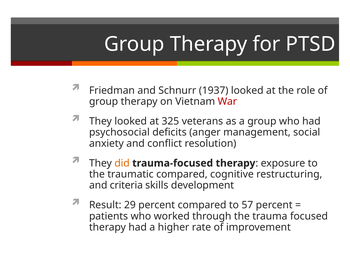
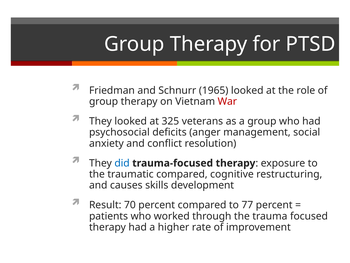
1937: 1937 -> 1965 (214, 90)
did colour: orange -> blue (122, 163)
criteria: criteria -> causes (126, 185)
29: 29 -> 70 (130, 205)
57: 57 -> 77 (247, 205)
